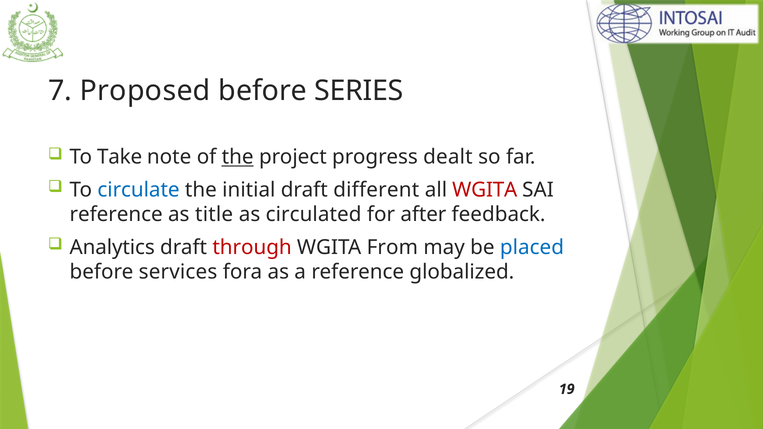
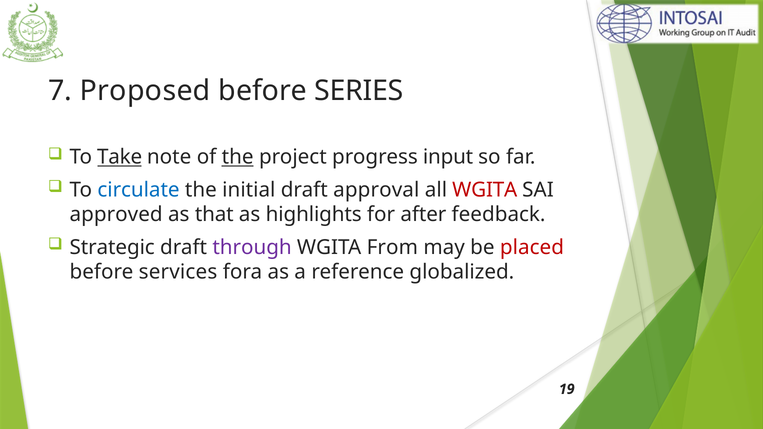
Take underline: none -> present (120, 157)
dealt: dealt -> input (448, 157)
different: different -> approval (376, 190)
reference: reference -> approved (116, 215)
title: title -> that (214, 215)
circulated: circulated -> highlights (314, 215)
Analytics: Analytics -> Strategic (112, 247)
through colour: red -> purple (252, 247)
placed colour: blue -> red (532, 247)
